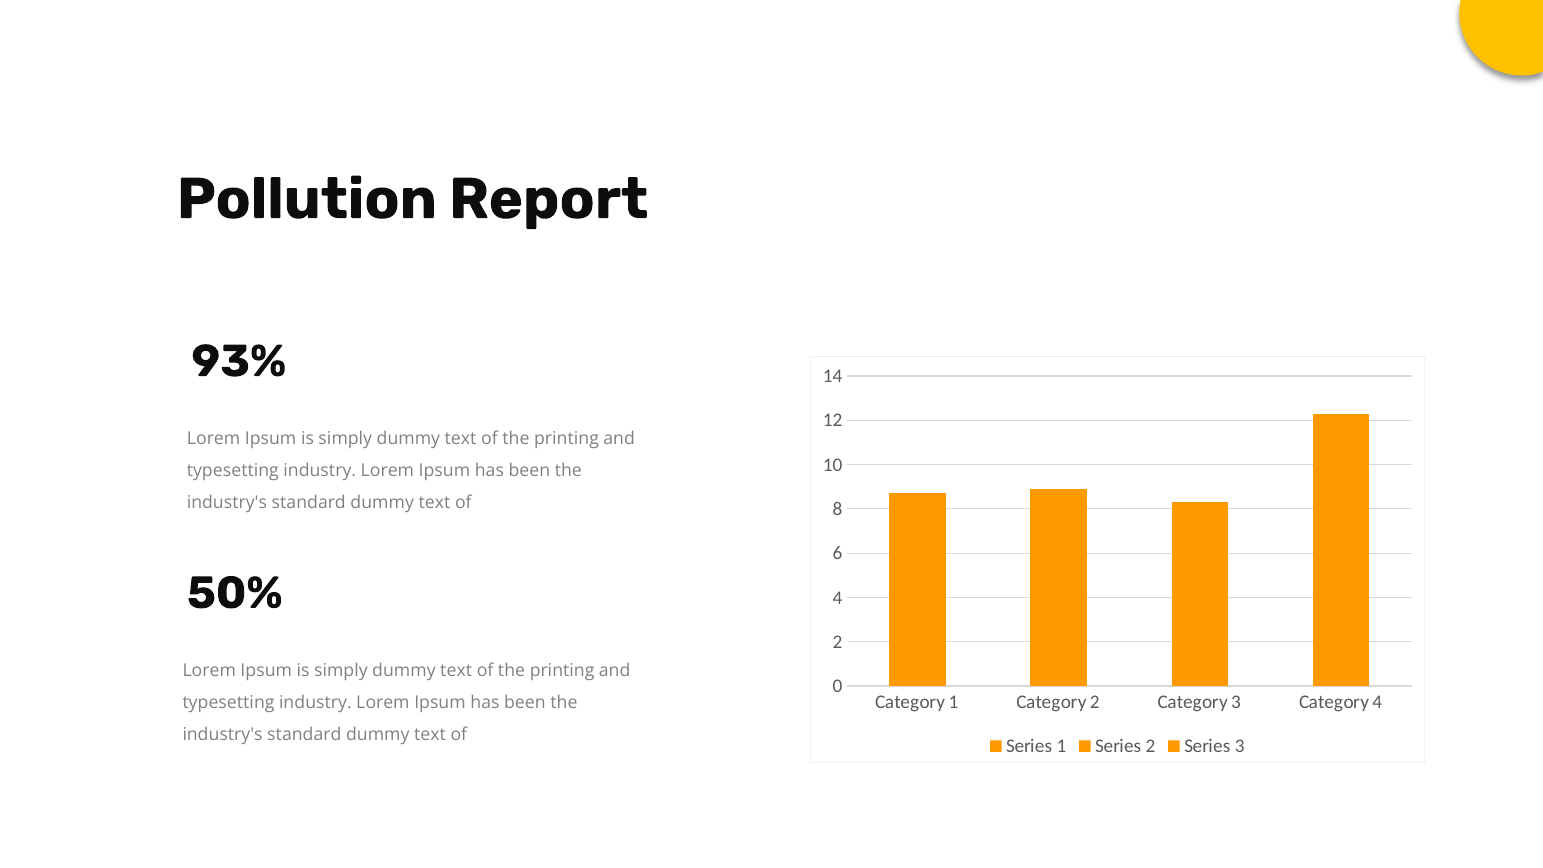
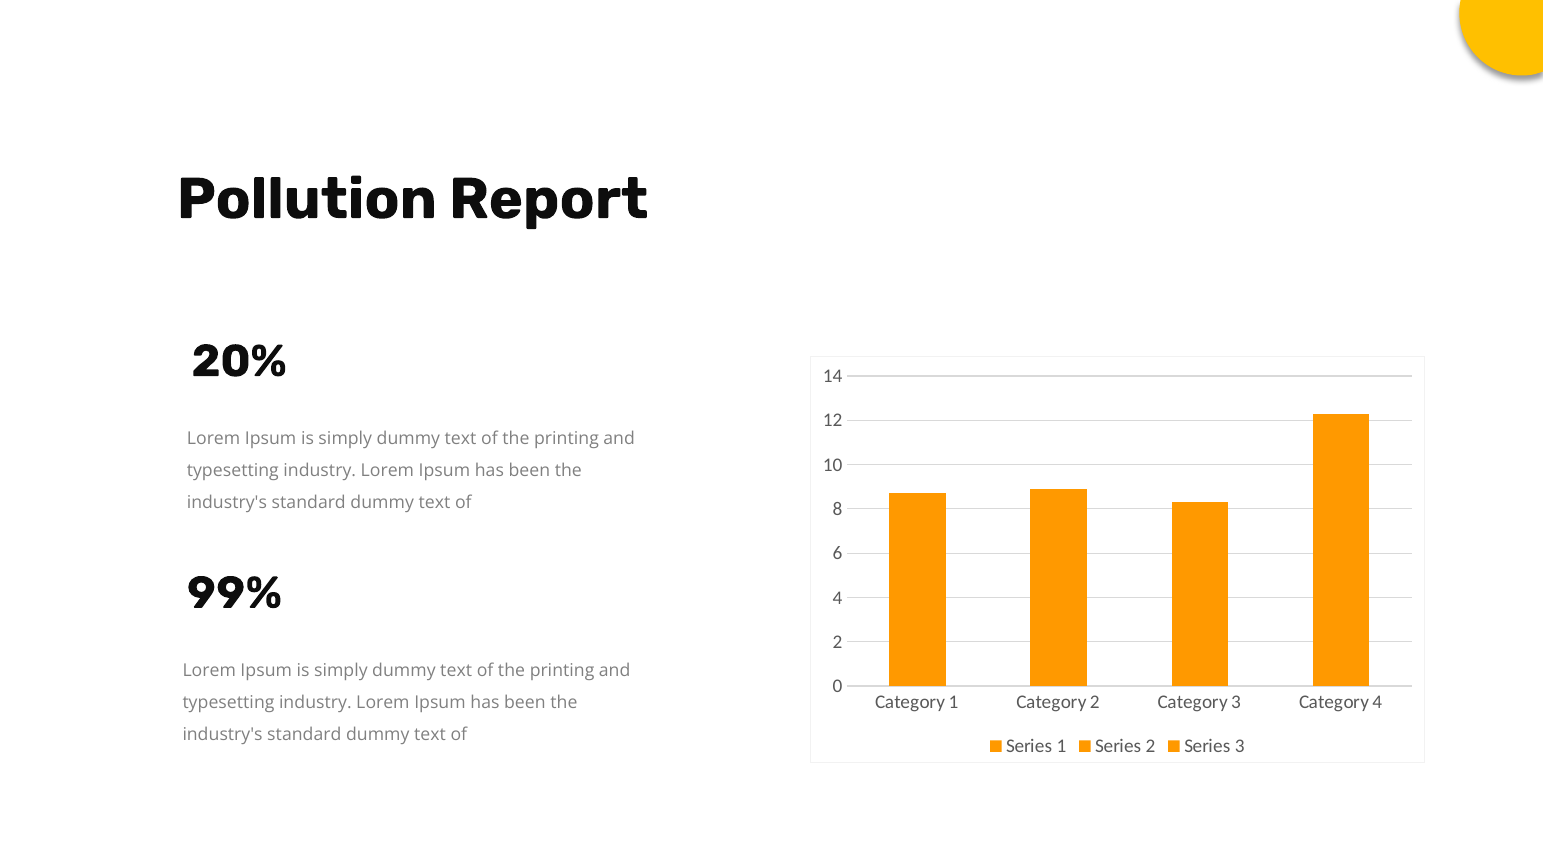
93%: 93% -> 20% (239, 361)
50%: 50% -> 99% (234, 593)
